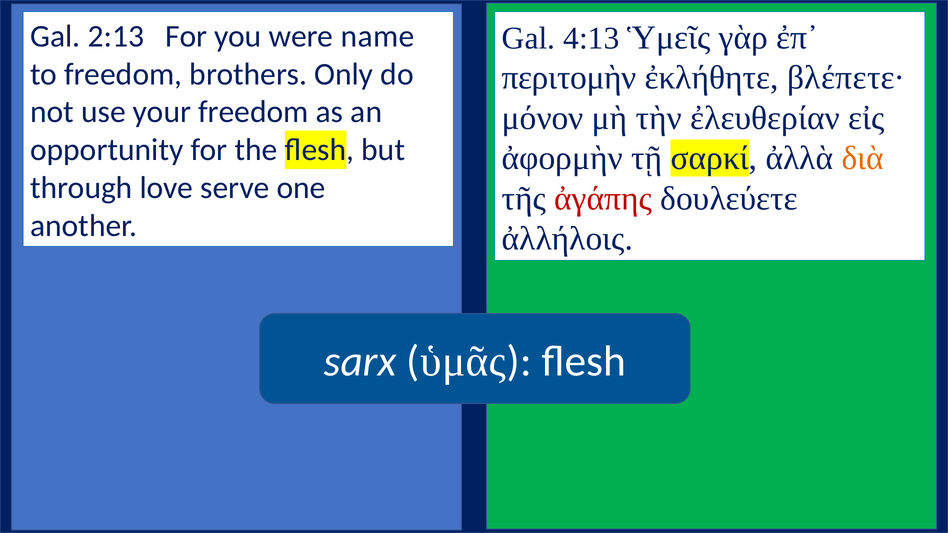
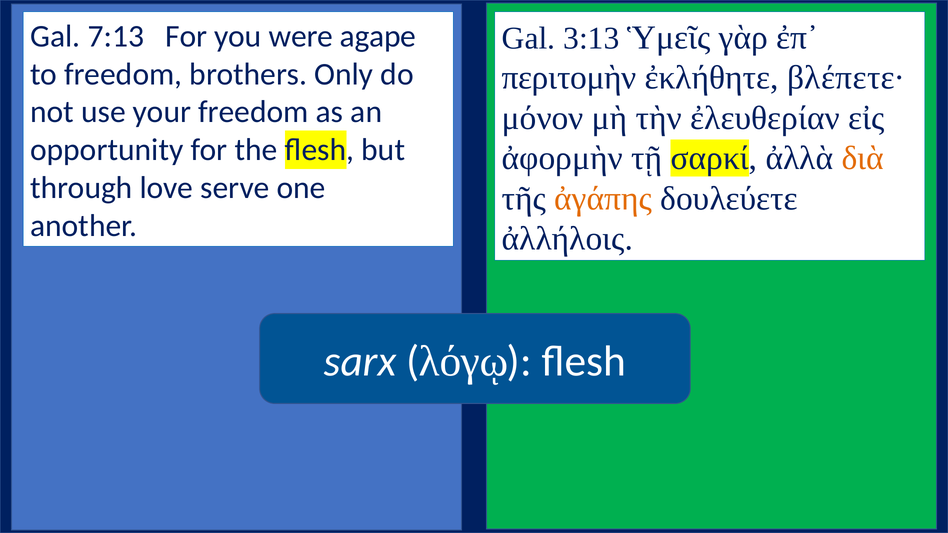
2:13: 2:13 -> 7:13 (116, 36)
name: name -> agape (378, 36)
4:13: 4:13 -> 3:13 (591, 38)
ἀγάπης colour: red -> orange (603, 199)
ὑμᾶς: ὑμᾶς -> λόγῳ (464, 362)
